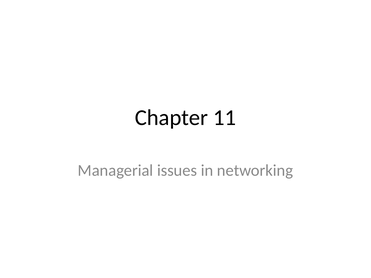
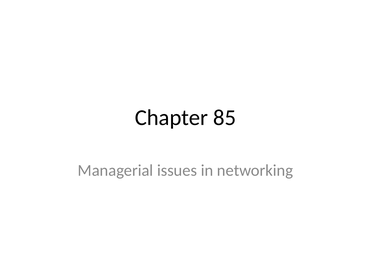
11: 11 -> 85 (225, 118)
